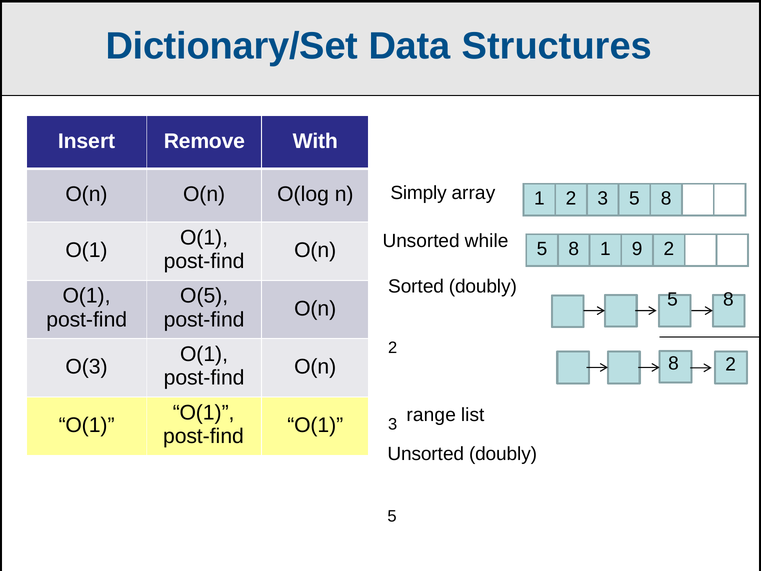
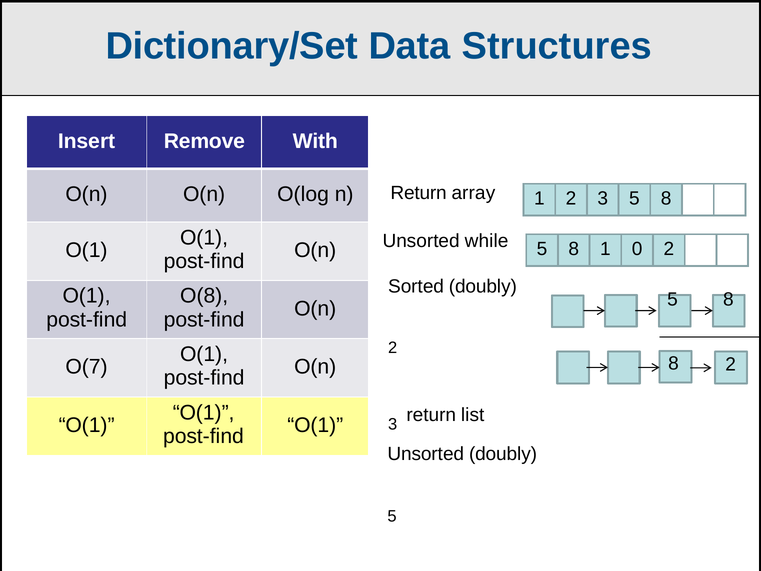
Simply: Simply -> Return (419, 193)
9: 9 -> 0 (637, 249)
O(5: O(5 -> O(8 (204, 296)
O(3: O(3 -> O(7 (87, 367)
3 range: range -> return (431, 415)
